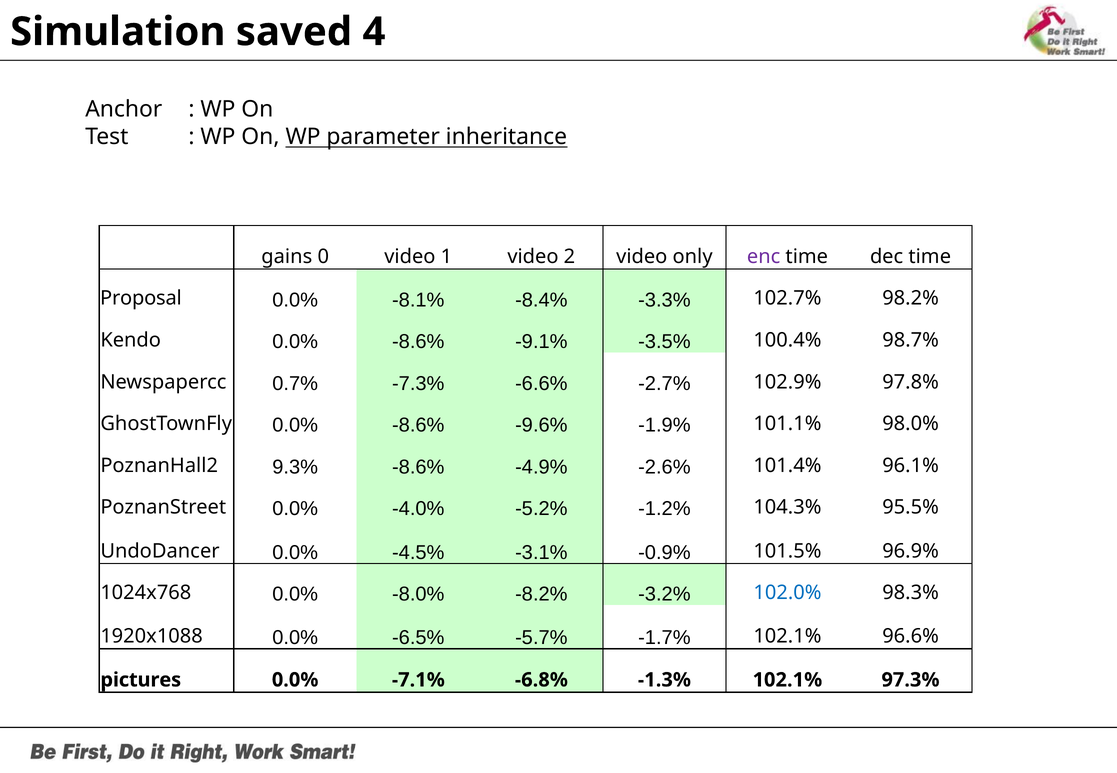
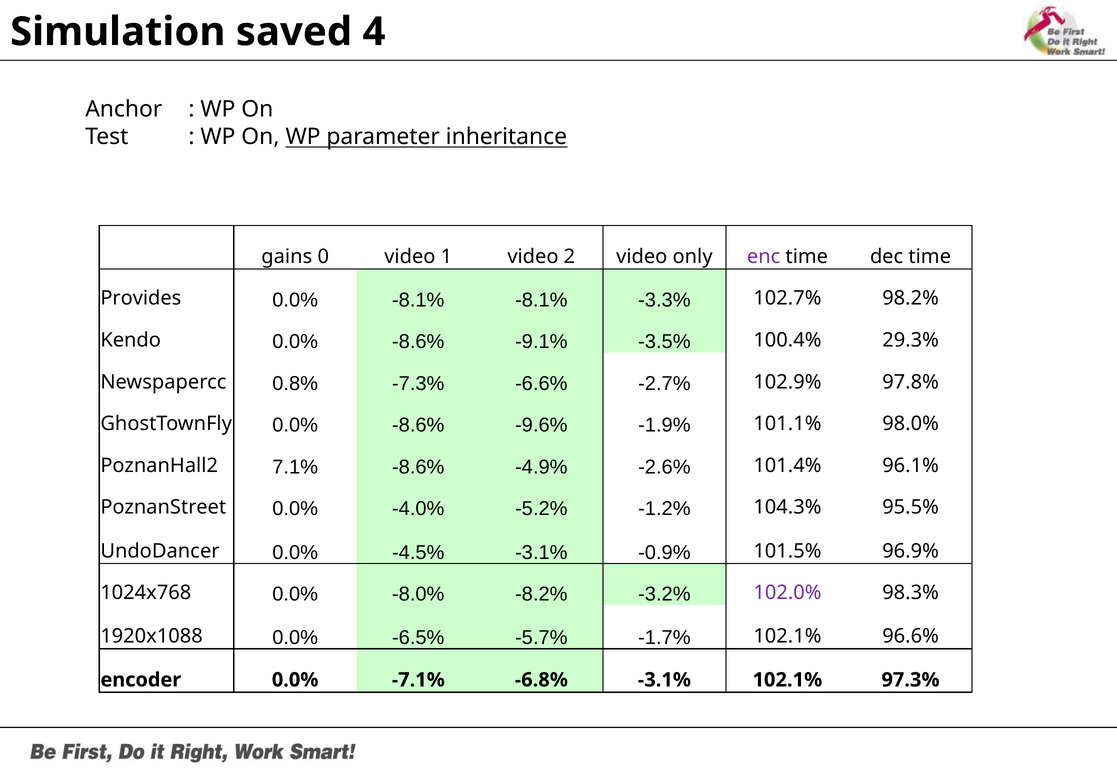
Proposal: Proposal -> Provides (141, 298)
-8.1% -8.4%: -8.4% -> -8.1% (541, 300)
98.7%: 98.7% -> 29.3% (911, 340)
0.7%: 0.7% -> 0.8% (295, 384)
9.3%: 9.3% -> 7.1% (295, 467)
102.0% colour: blue -> purple (787, 593)
pictures: pictures -> encoder (141, 680)
-6.8% -1.3%: -1.3% -> -3.1% (664, 680)
